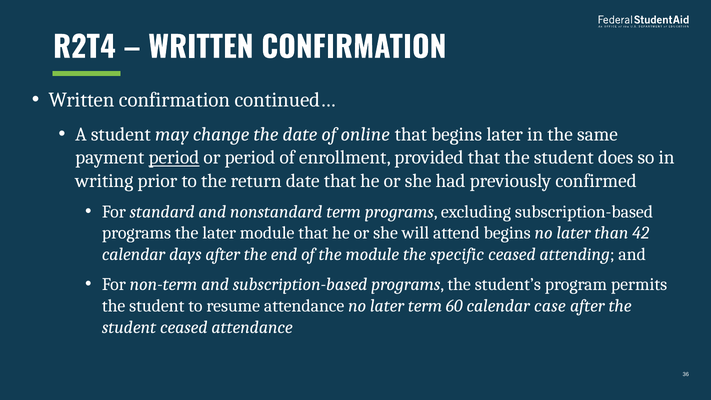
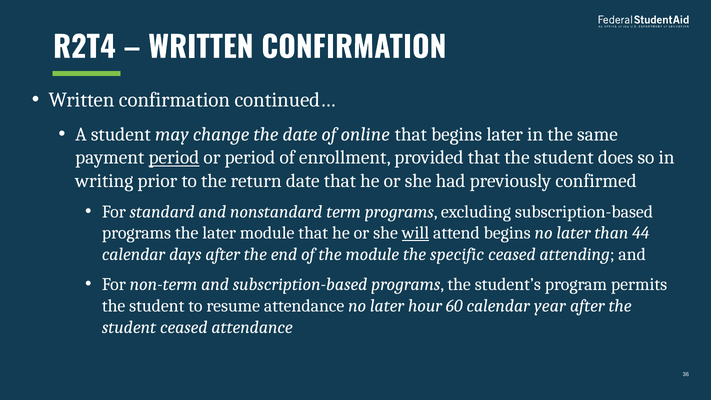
will underline: none -> present (415, 233)
42: 42 -> 44 (641, 233)
later term: term -> hour (425, 306)
case: case -> year (550, 306)
